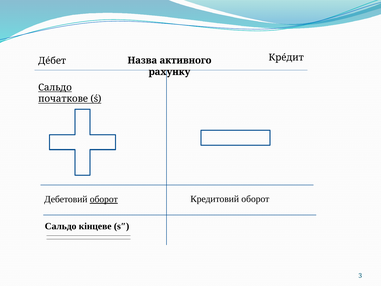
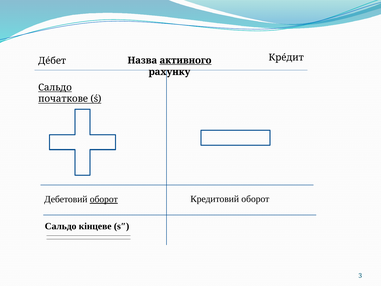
активного underline: none -> present (186, 60)
